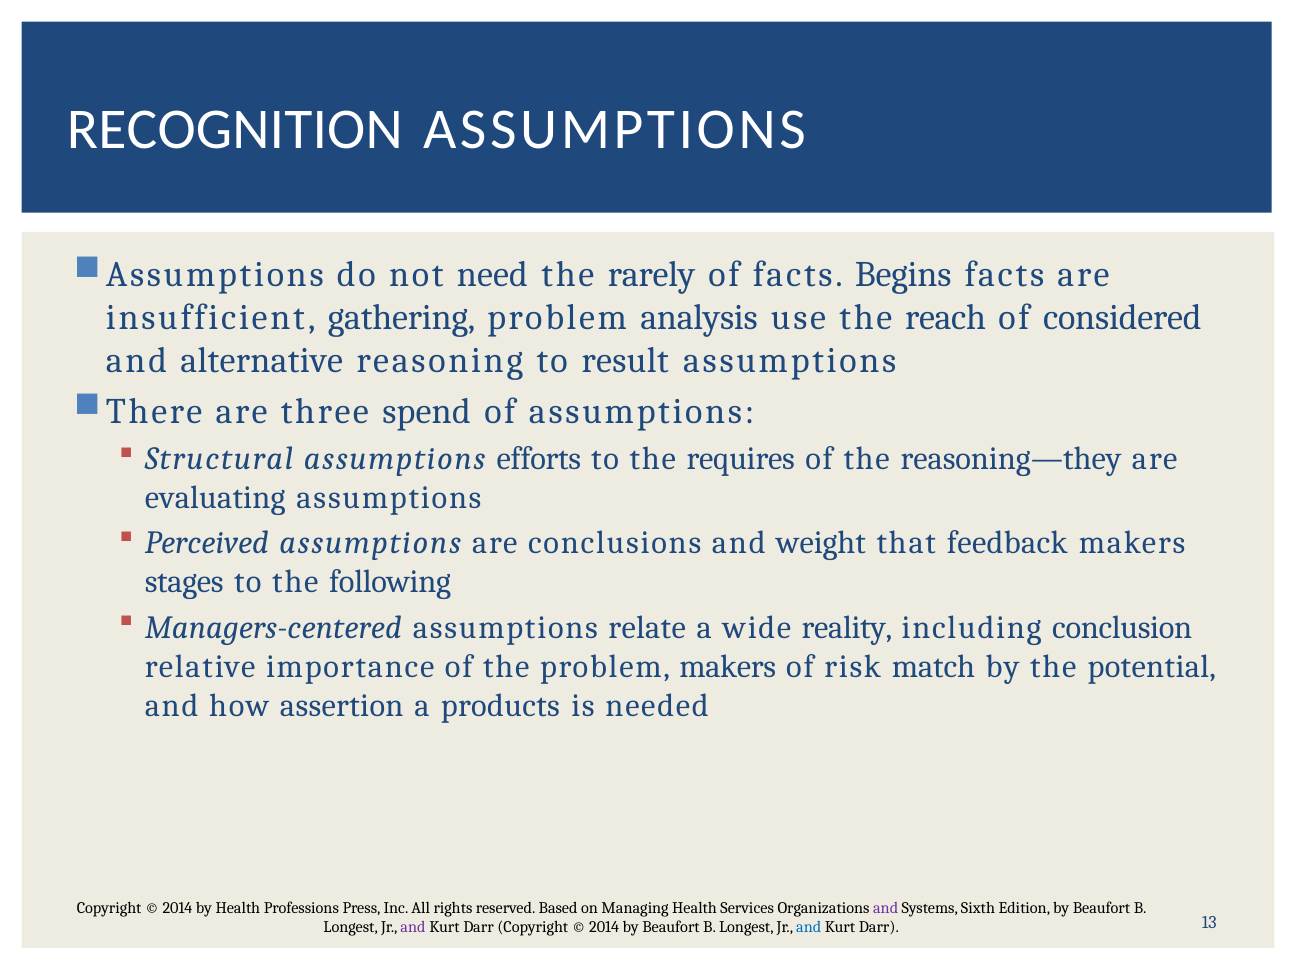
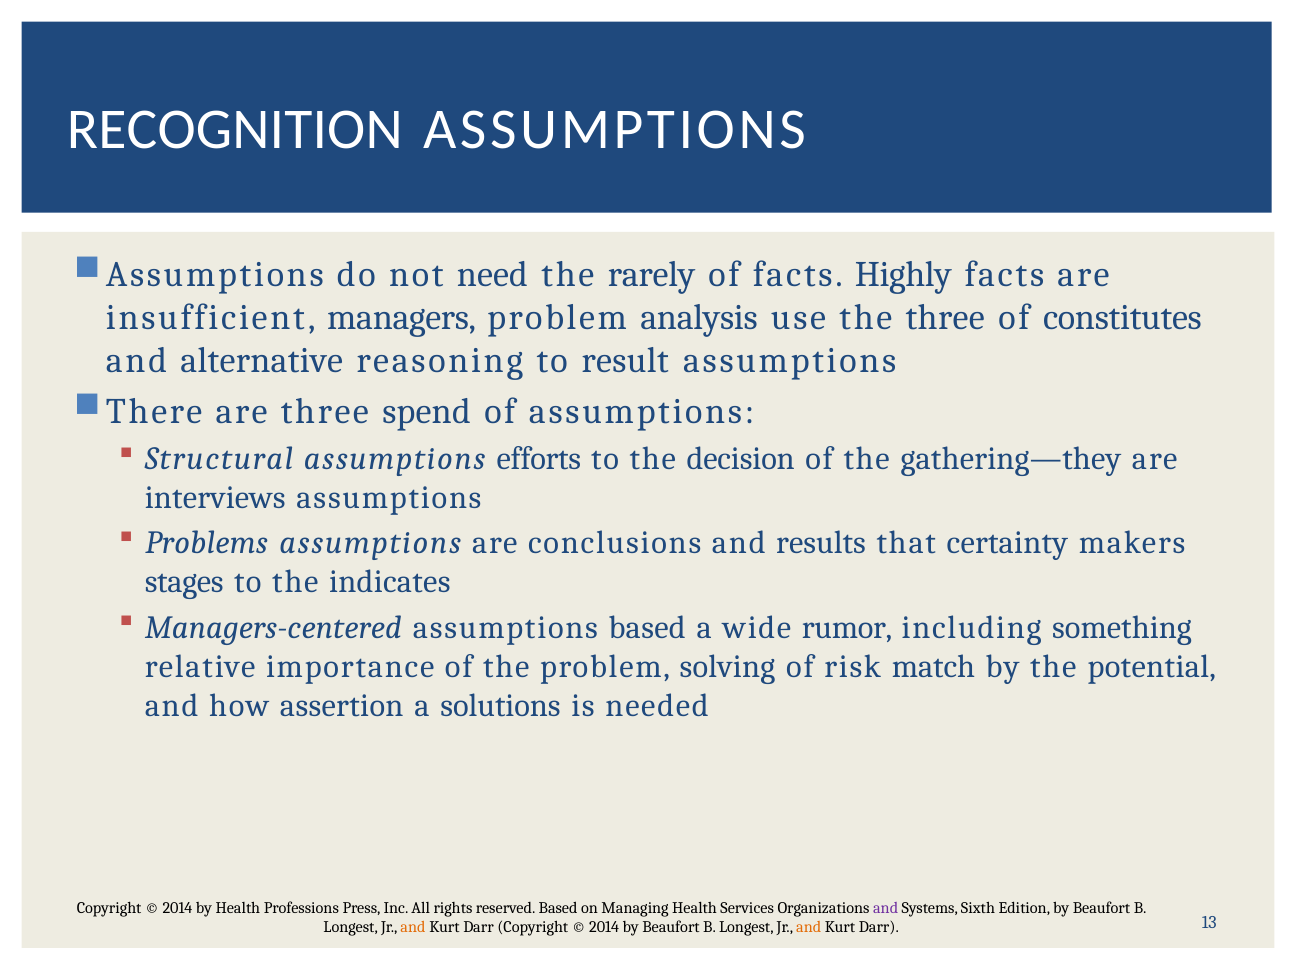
Begins: Begins -> Highly (903, 274)
gathering: gathering -> managers (402, 318)
the reach: reach -> three (945, 318)
considered: considered -> constitutes (1122, 318)
requires: requires -> decision (741, 459)
reasoning—they: reasoning—they -> gathering—they (1011, 459)
evaluating: evaluating -> interviews (215, 498)
Perceived: Perceived -> Problems (207, 543)
weight: weight -> results (821, 543)
feedback: feedback -> certainty (1007, 543)
following: following -> indicates (390, 582)
assumptions relate: relate -> based (647, 627)
reality: reality -> rumor (847, 627)
conclusion: conclusion -> something (1122, 627)
problem makers: makers -> solving (727, 666)
products: products -> solutions (501, 705)
and colour: purple -> orange (413, 927)
and colour: blue -> orange (809, 927)
